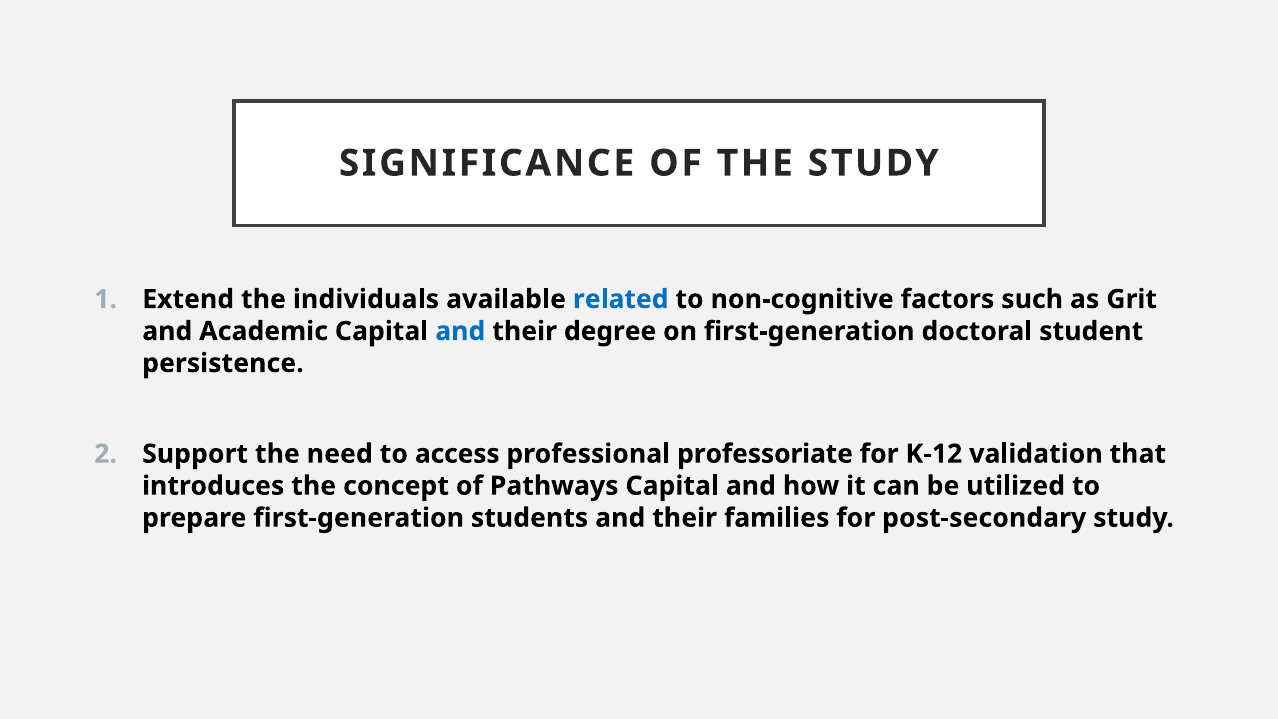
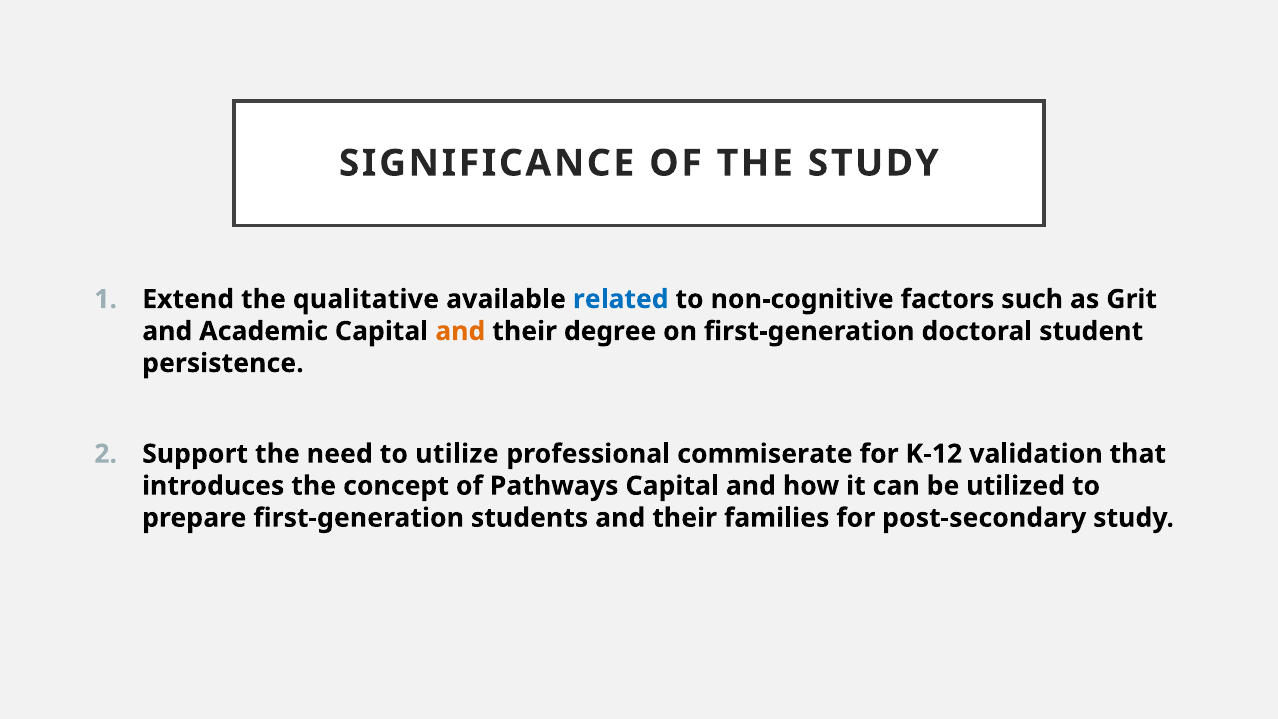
individuals: individuals -> qualitative (366, 299)
and colour: blue -> orange (460, 331)
access: access -> utilize (457, 454)
professoriate: professoriate -> commiserate (765, 454)
